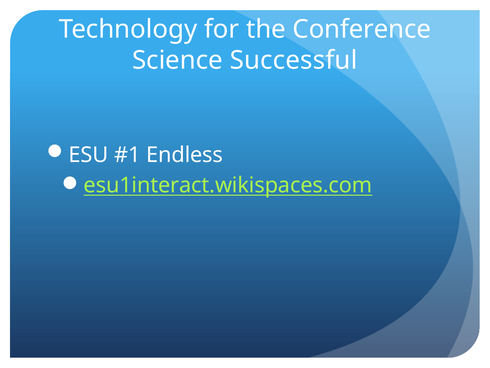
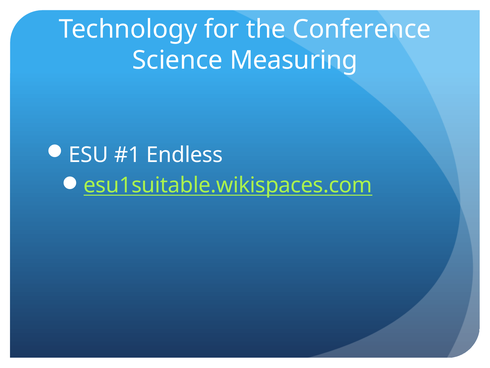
Successful: Successful -> Measuring (294, 60)
esu1interact.wikispaces.com: esu1interact.wikispaces.com -> esu1suitable.wikispaces.com (228, 185)
